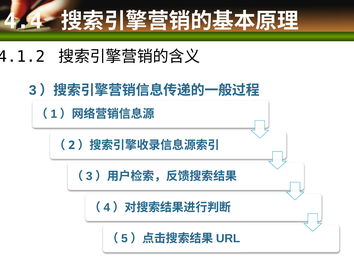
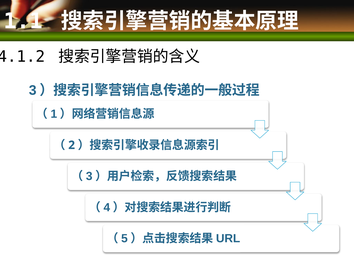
4.4: 4.4 -> 1.1 (23, 21)
